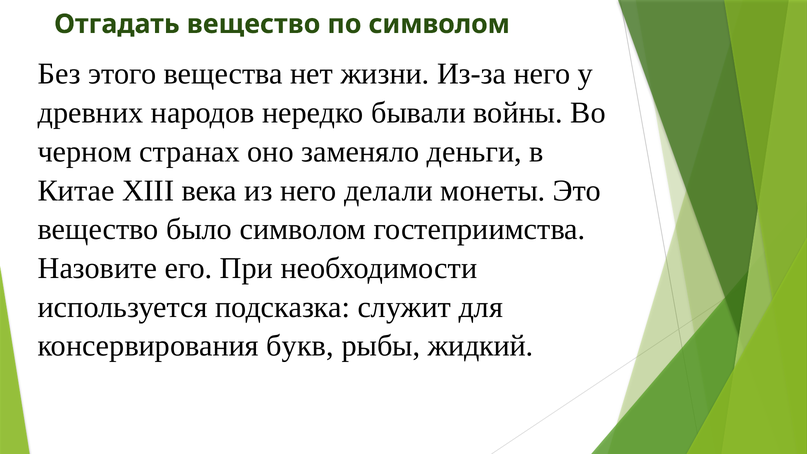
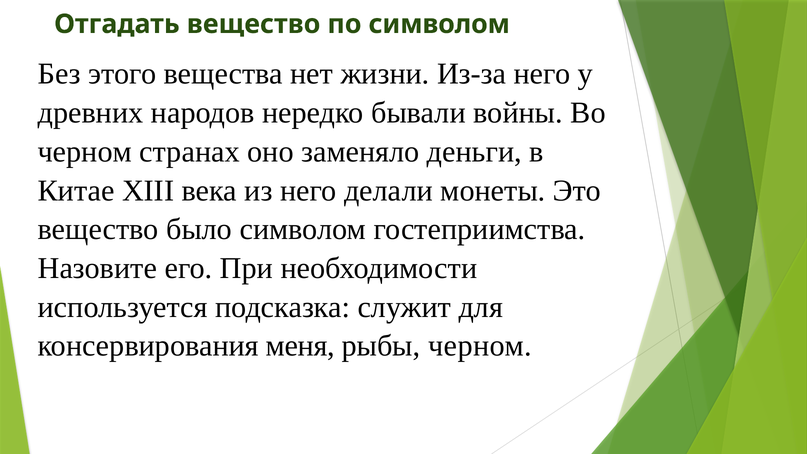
букв: букв -> меня (300, 346)
рыбы жидкий: жидкий -> черном (480, 346)
